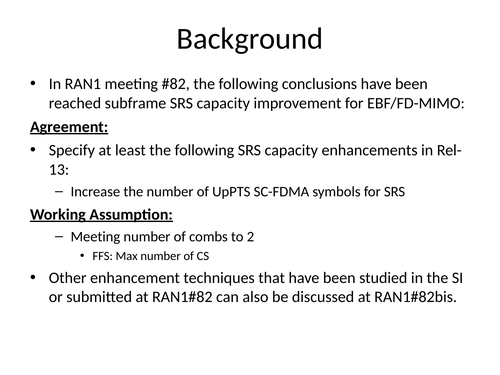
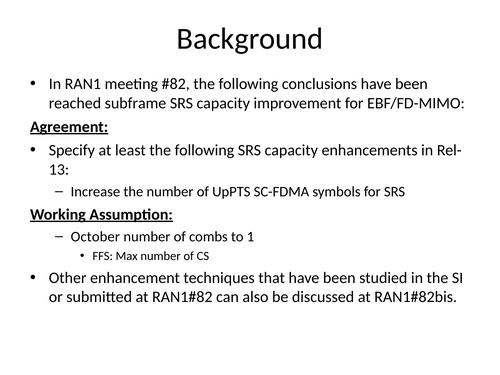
Meeting: Meeting -> October (95, 237)
2: 2 -> 1 (250, 237)
